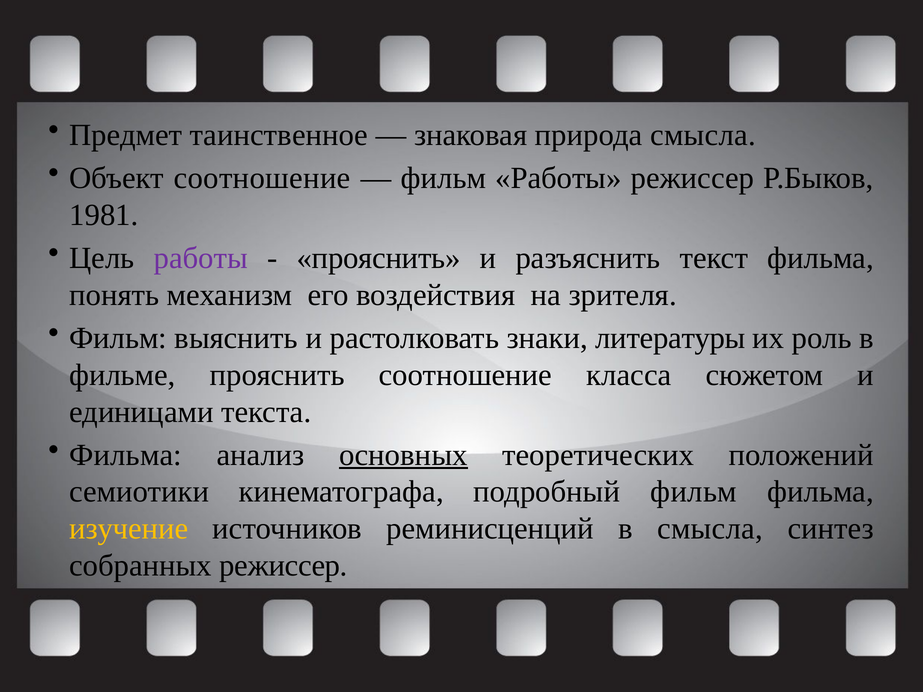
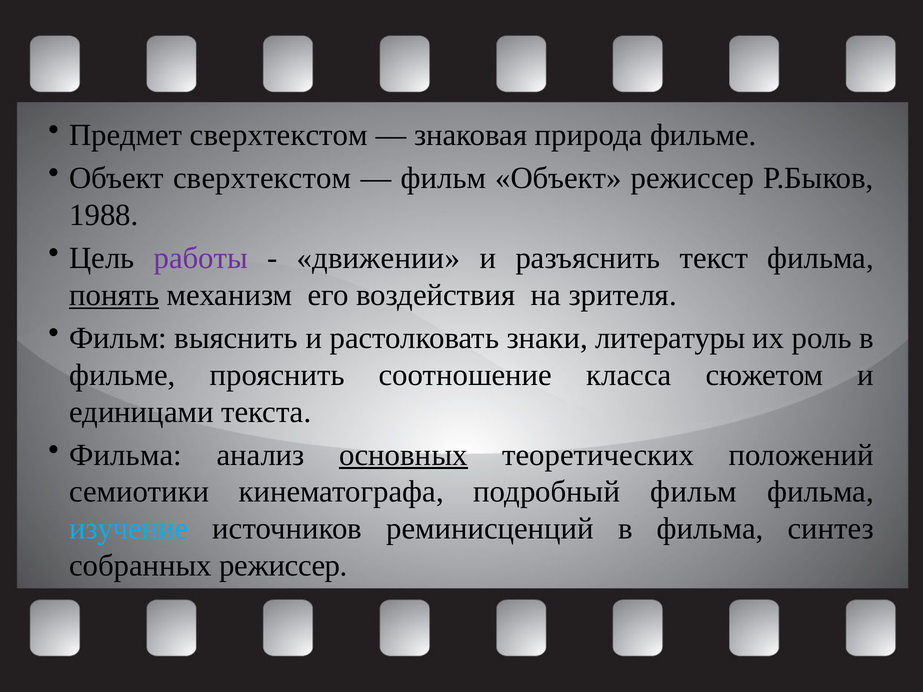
Предмет таинственное: таинственное -> сверхтекстом (279, 135)
природа смысла: смысла -> фильме (703, 135)
Объект соотношение: соотношение -> сверхтекстом (262, 178)
фильм Работы: Работы -> Объект (558, 178)
1981: 1981 -> 1988 (104, 215)
прояснить: прояснить -> движении (378, 258)
понять underline: none -> present (114, 295)
изучение colour: yellow -> light blue (129, 529)
в смысла: смысла -> фильма (710, 529)
